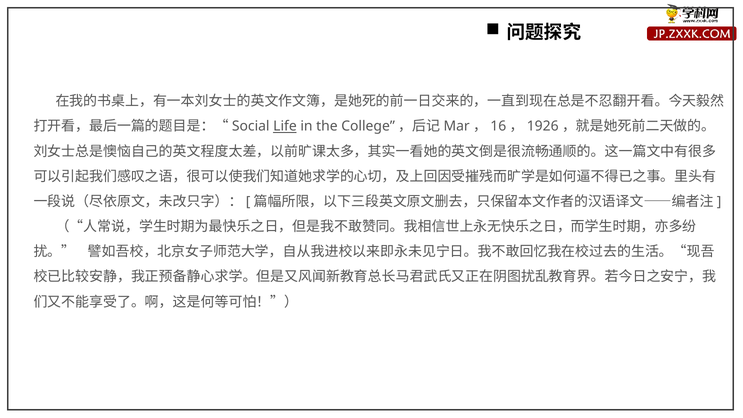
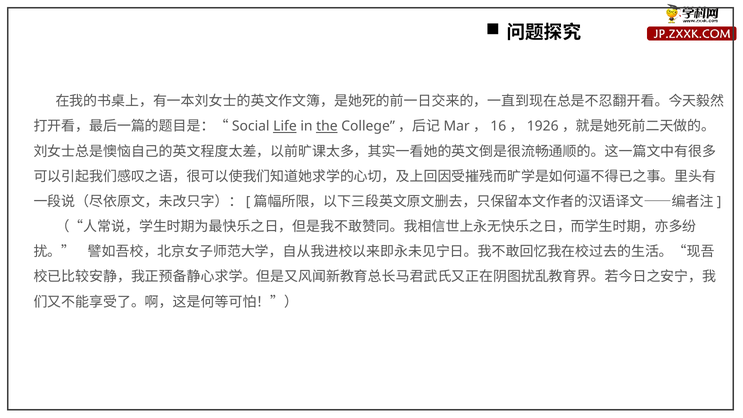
the underline: none -> present (327, 126)
